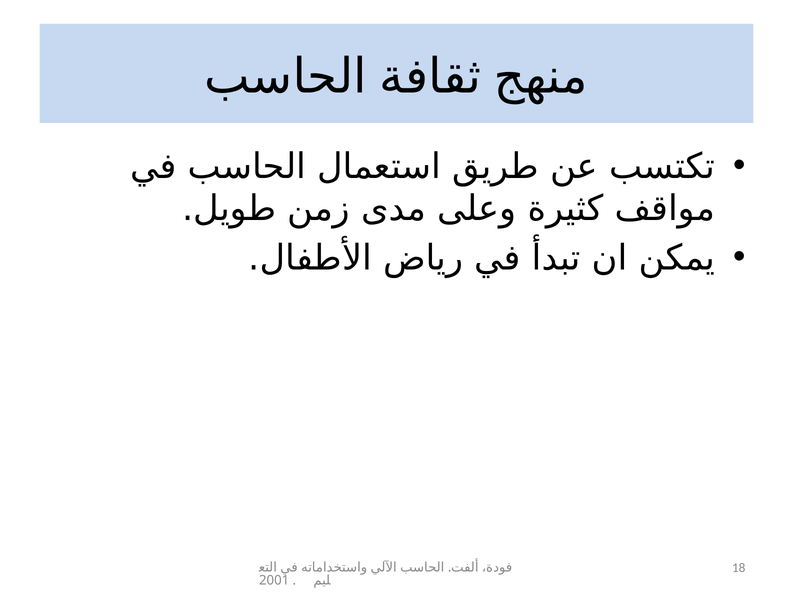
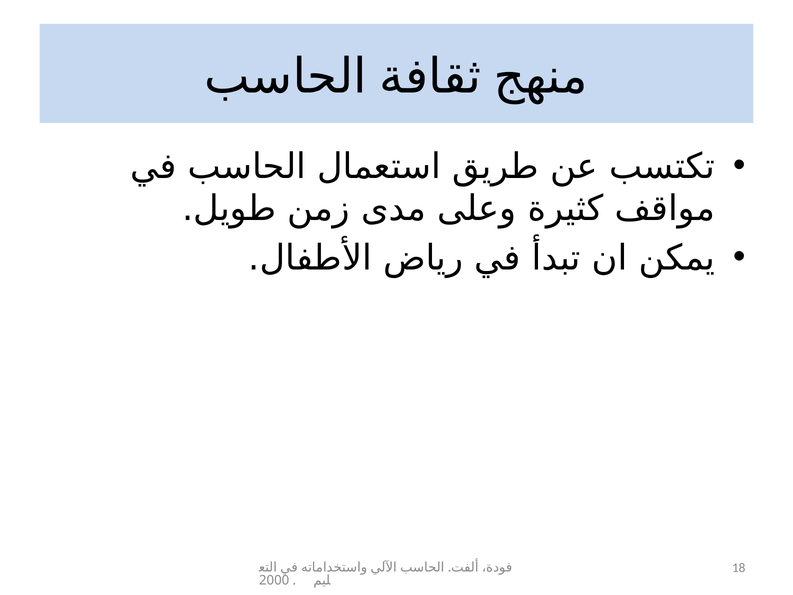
2001: 2001 -> 2000 (274, 580)
